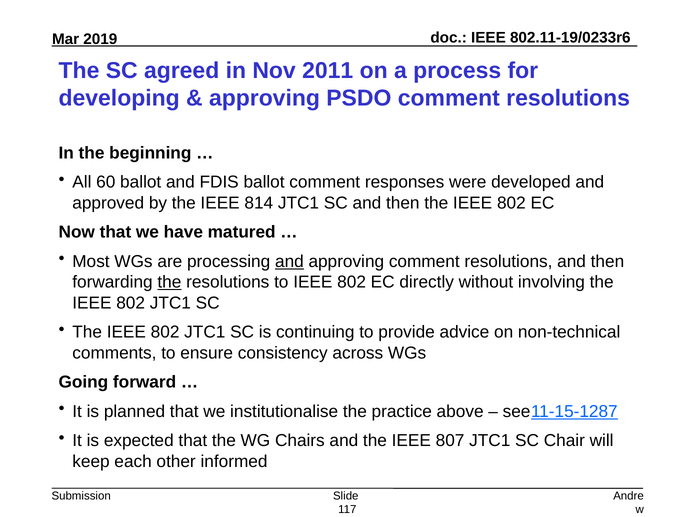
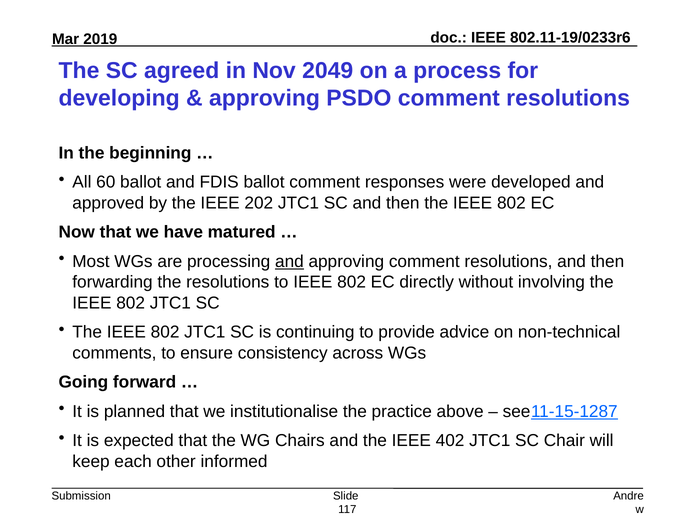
2011: 2011 -> 2049 (328, 71)
814: 814 -> 202 (259, 203)
the underline: present -> none (169, 282)
807: 807 -> 402 (450, 441)
